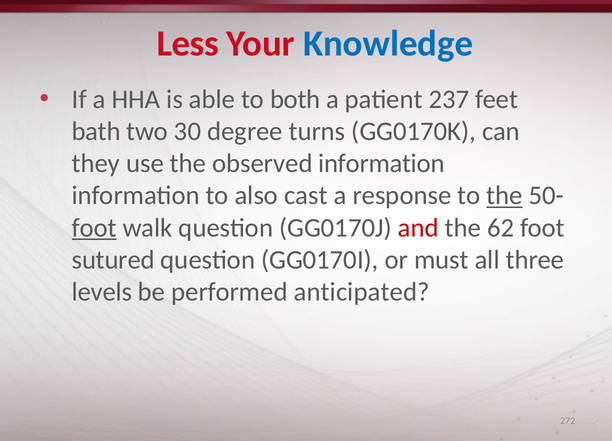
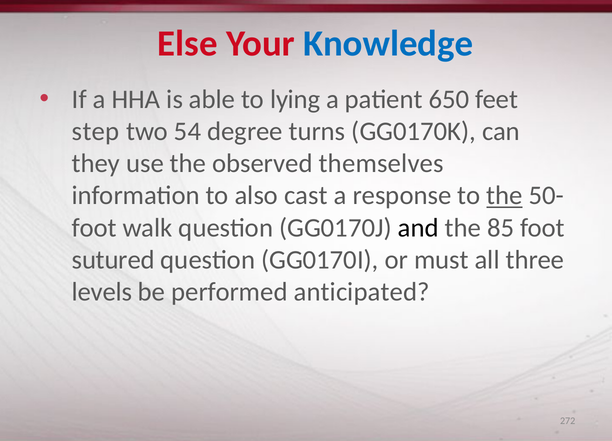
Less: Less -> Else (187, 43)
both: both -> lying (295, 99)
237: 237 -> 650 (449, 99)
bath: bath -> step (96, 131)
30: 30 -> 54 (188, 131)
observed information: information -> themselves (381, 163)
foot underline: present -> none (94, 228)
and colour: red -> black (418, 228)
62: 62 -> 85 (501, 228)
